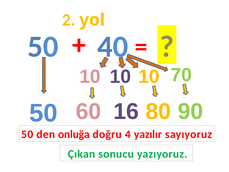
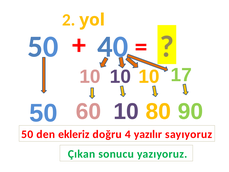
70: 70 -> 17 (181, 75)
60 16: 16 -> 10 (126, 111)
onluğa: onluğa -> ekleriz (74, 134)
